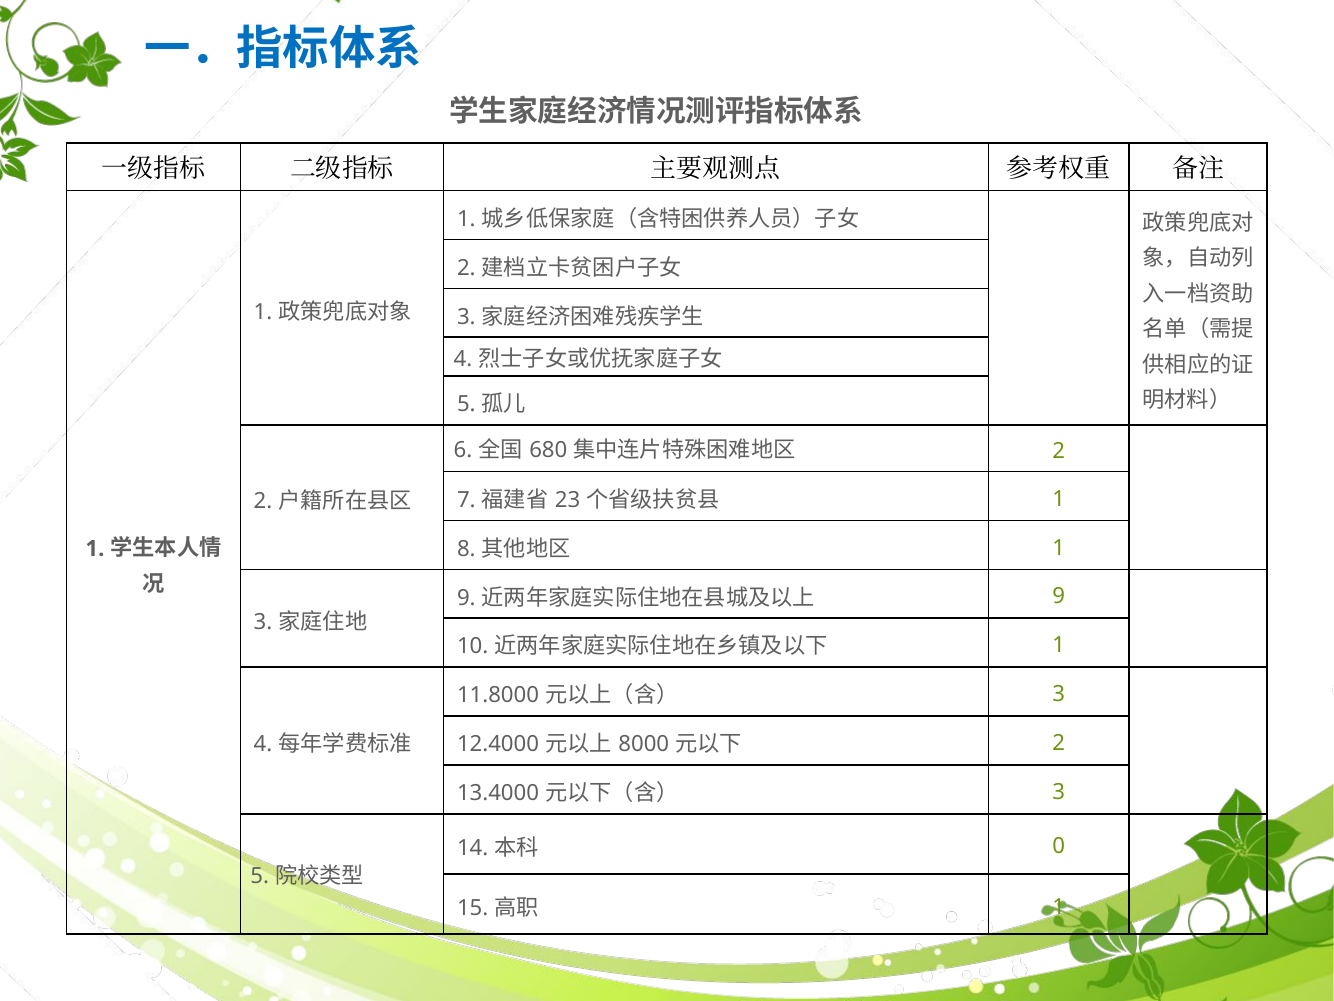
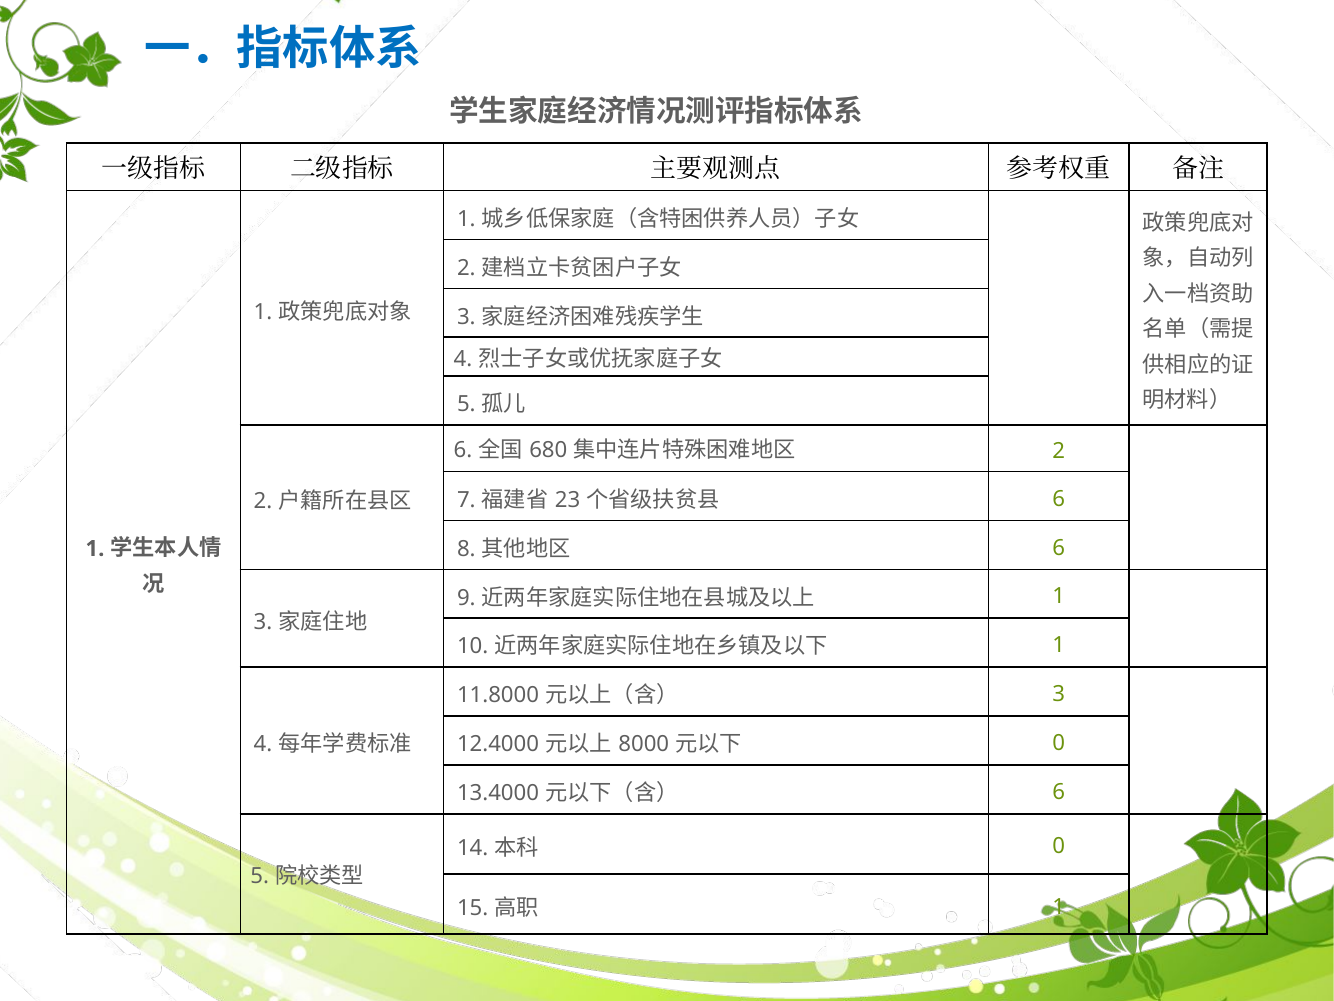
1: 1 -> 6 (1059, 499)
1: 1 -> 6 (1059, 547)
9: 9 -> 1 (1059, 596)
2: 2 -> 0 (1059, 743)
3: 3 -> 6 (1059, 792)
